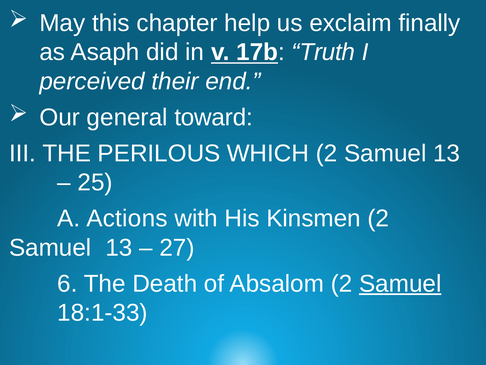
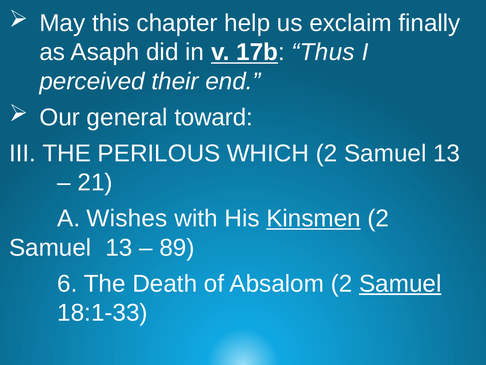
Truth: Truth -> Thus (323, 52)
25: 25 -> 21 (95, 182)
Actions: Actions -> Wishes (127, 218)
Kinsmen underline: none -> present (314, 218)
27: 27 -> 89 (177, 247)
